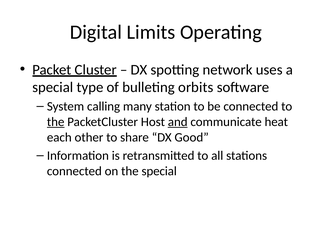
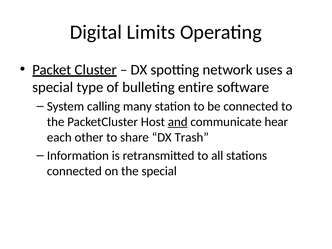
orbits: orbits -> entire (196, 87)
the underline: present -> none (56, 122)
heat: heat -> hear (276, 122)
Good: Good -> Trash (192, 137)
